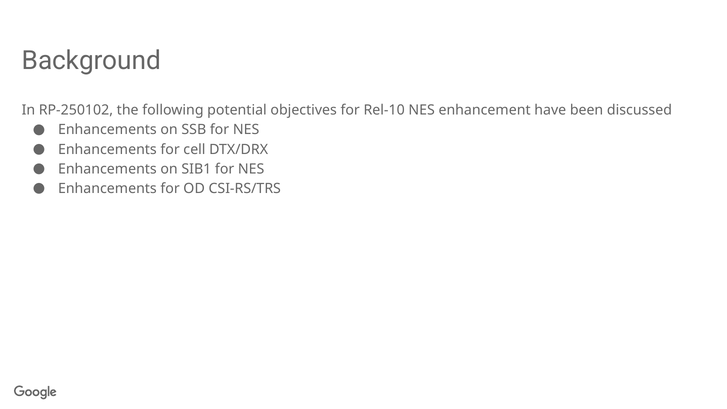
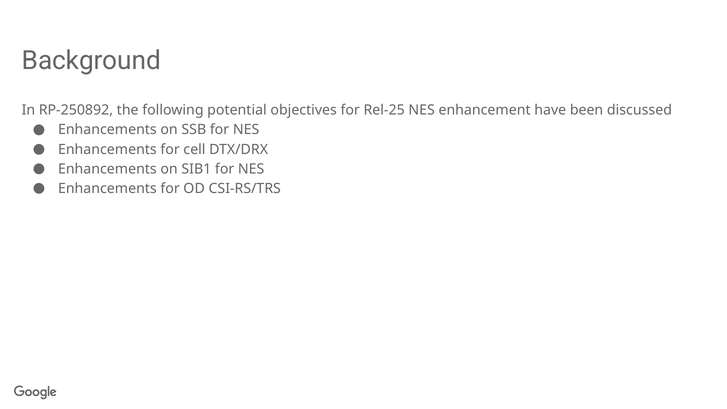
RP-250102: RP-250102 -> RP-250892 (76, 110)
Rel-10: Rel-10 -> Rel-25 (384, 110)
